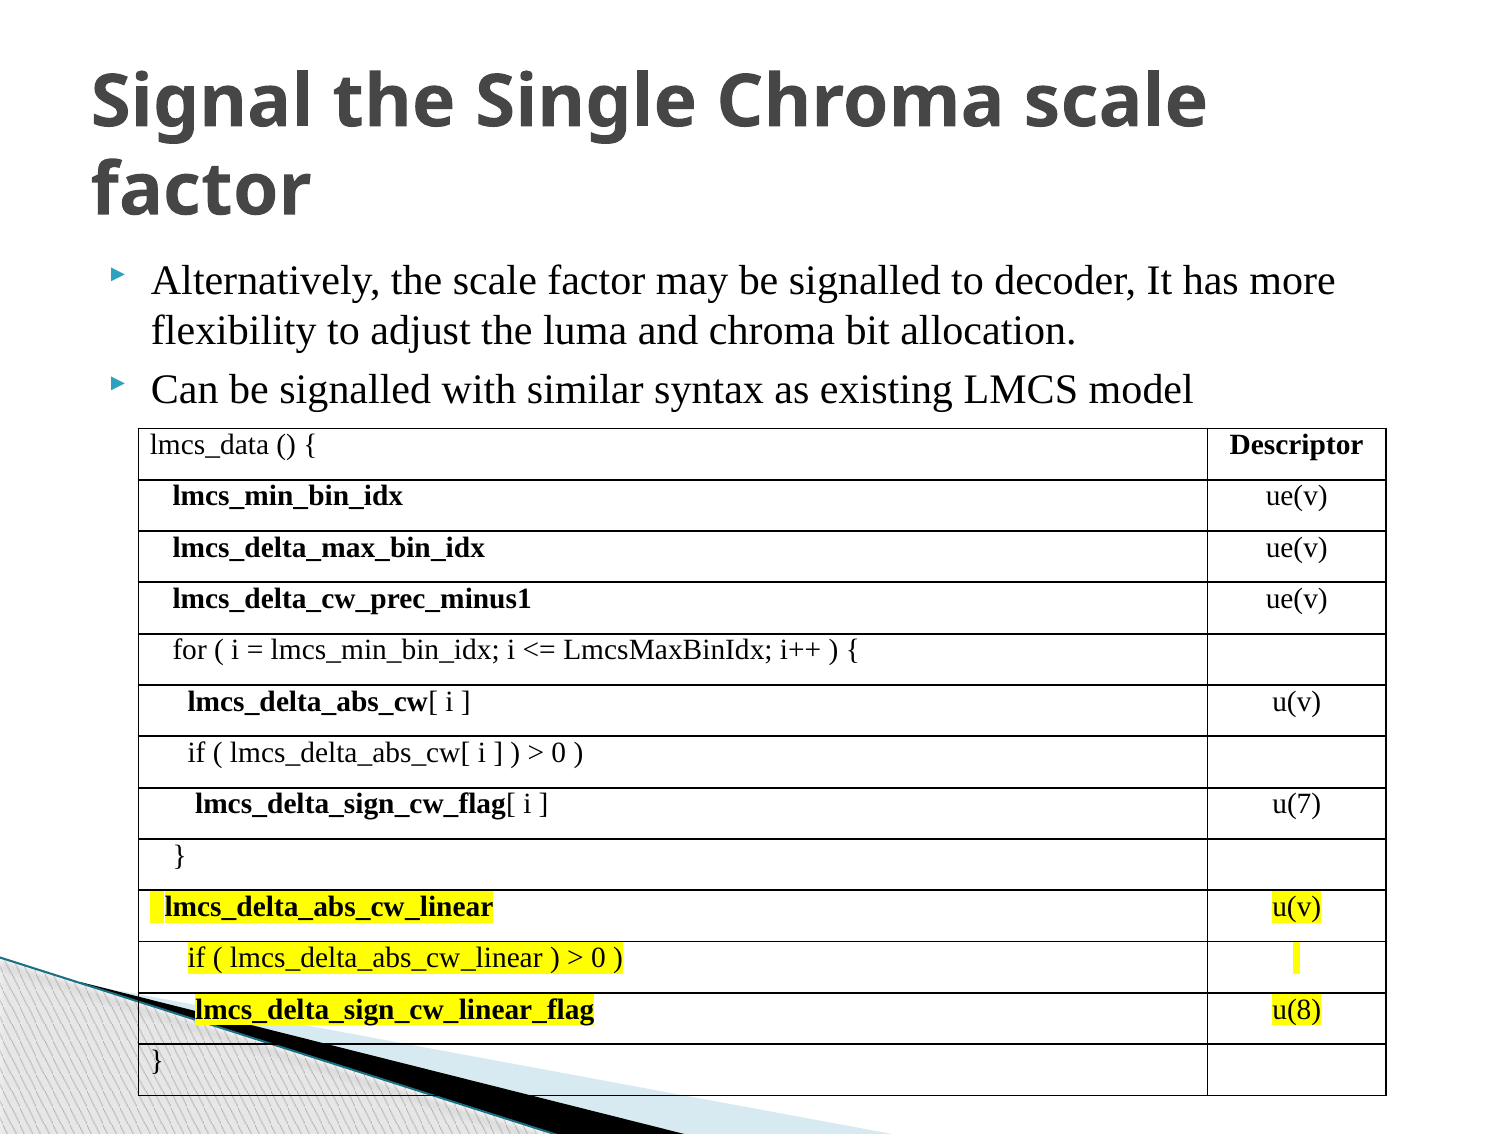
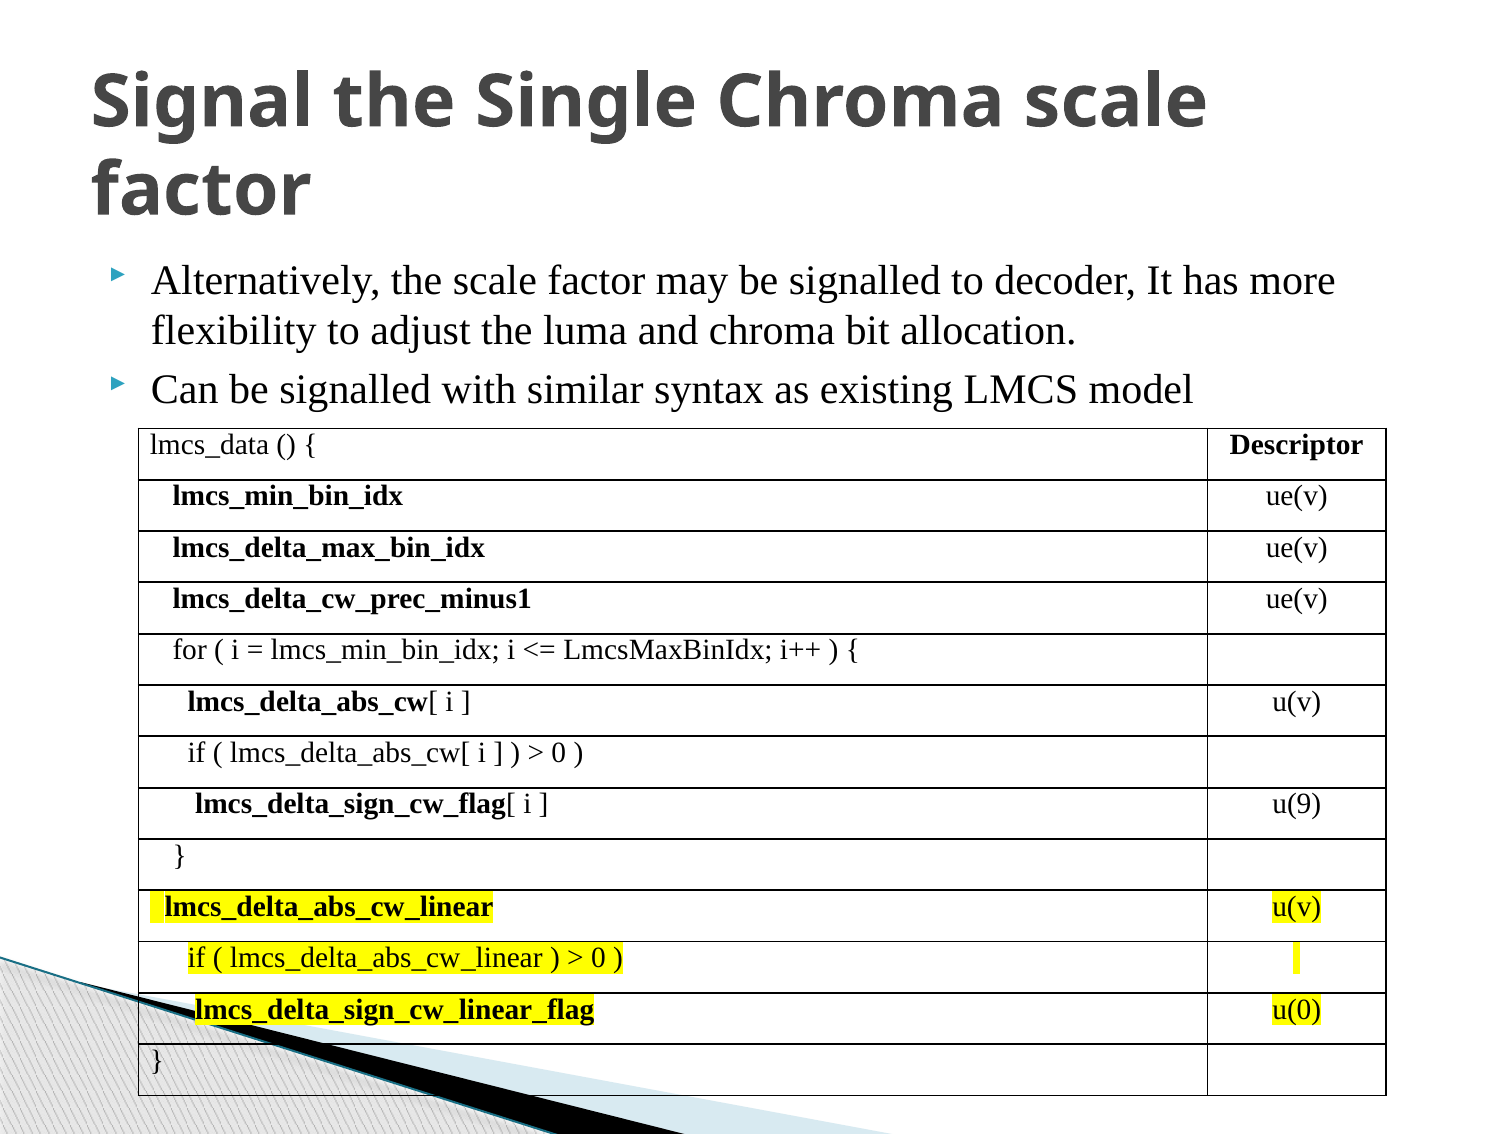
u(7: u(7 -> u(9 (1297, 804)
u(8: u(8 -> u(0 (1297, 1009)
